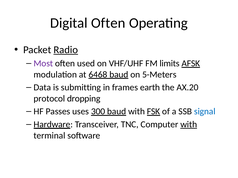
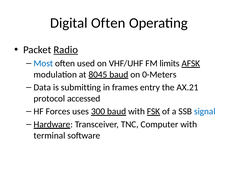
Most colour: purple -> blue (43, 64)
6468: 6468 -> 8045 (98, 75)
5-Meters: 5-Meters -> 0-Meters (159, 75)
earth: earth -> entry (150, 88)
AX.20: AX.20 -> AX.21 (187, 88)
dropping: dropping -> accessed (84, 99)
Passes: Passes -> Forces (58, 112)
with underline: present -> none (189, 125)
